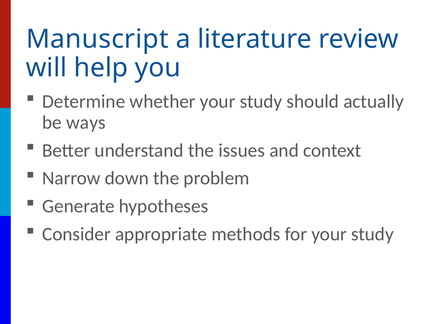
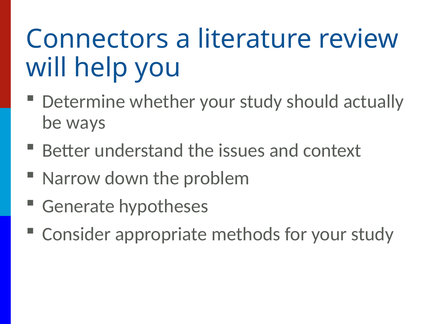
Manuscript: Manuscript -> Connectors (97, 39)
